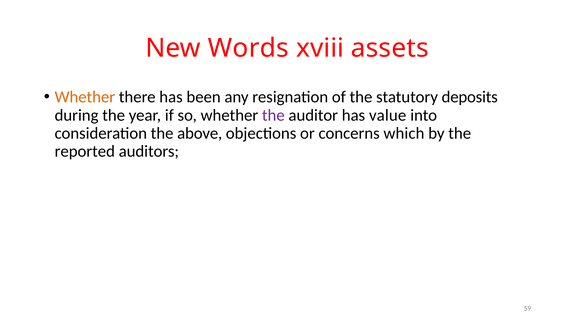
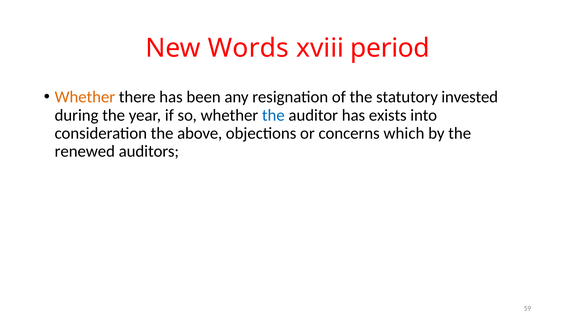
assets: assets -> period (390, 48)
deposits: deposits -> invested (470, 97)
the colour: purple -> blue (273, 115)
value: value -> exists (388, 115)
reported: reported -> renewed (85, 152)
